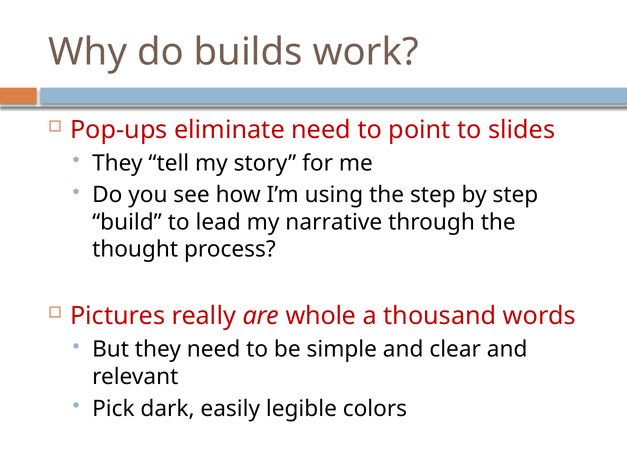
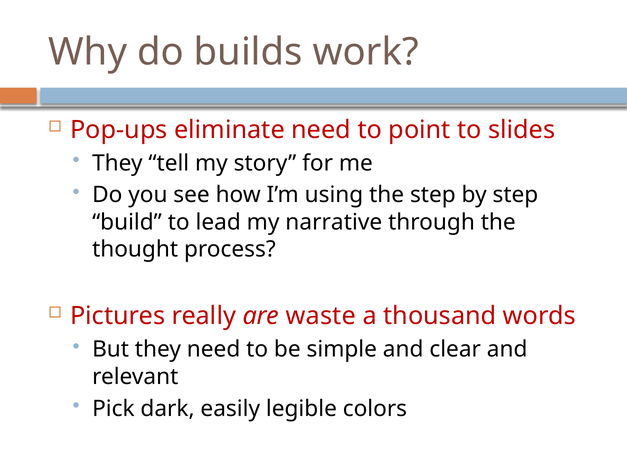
whole: whole -> waste (321, 316)
